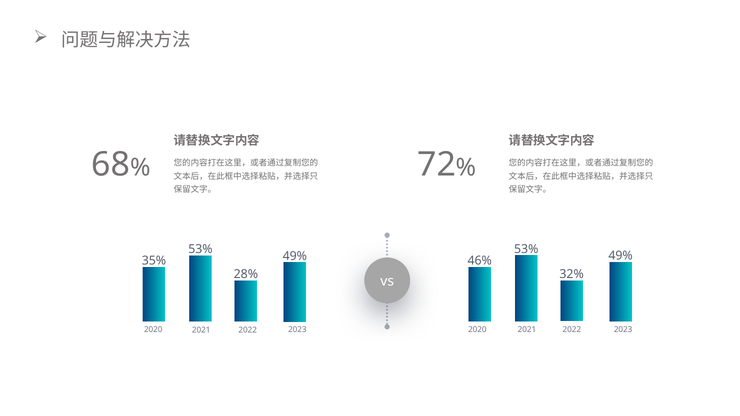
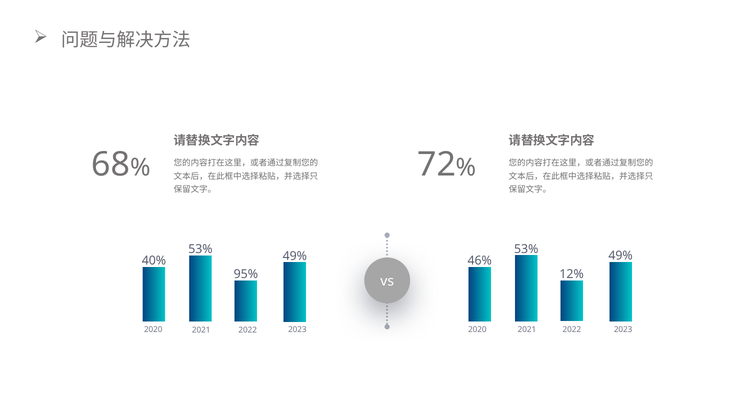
35%: 35% -> 40% (154, 261)
32%: 32% -> 12% (572, 274)
28%: 28% -> 95% (246, 275)
